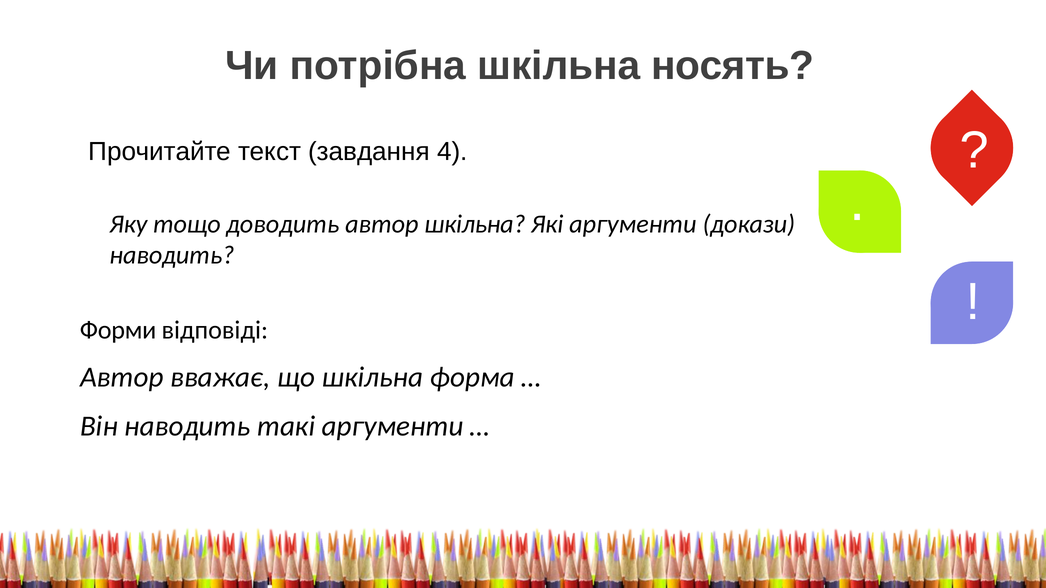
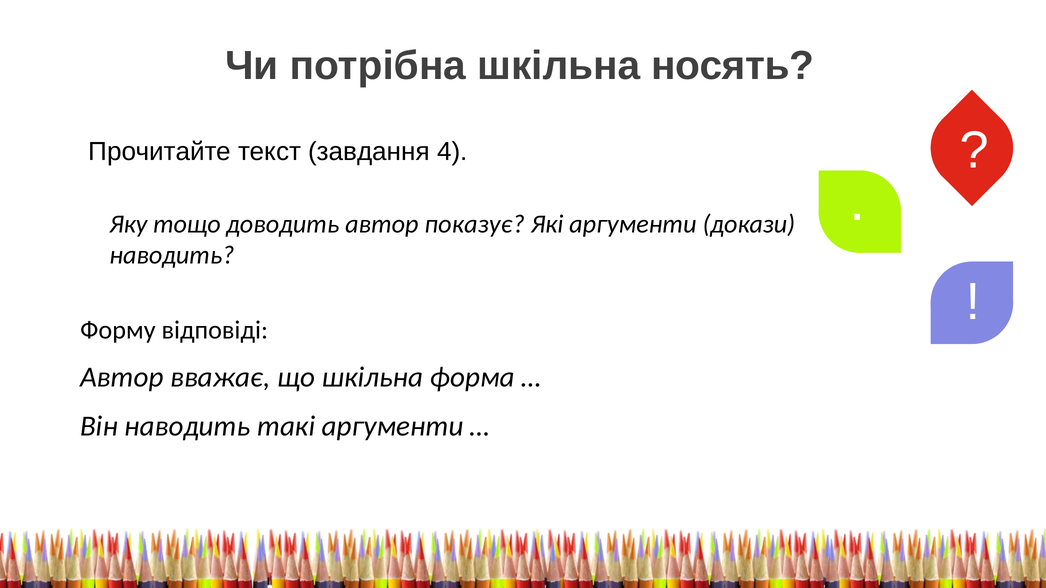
автор шкільна: шкільна -> показує (475, 224)
Форми: Форми -> Форму (118, 330)
